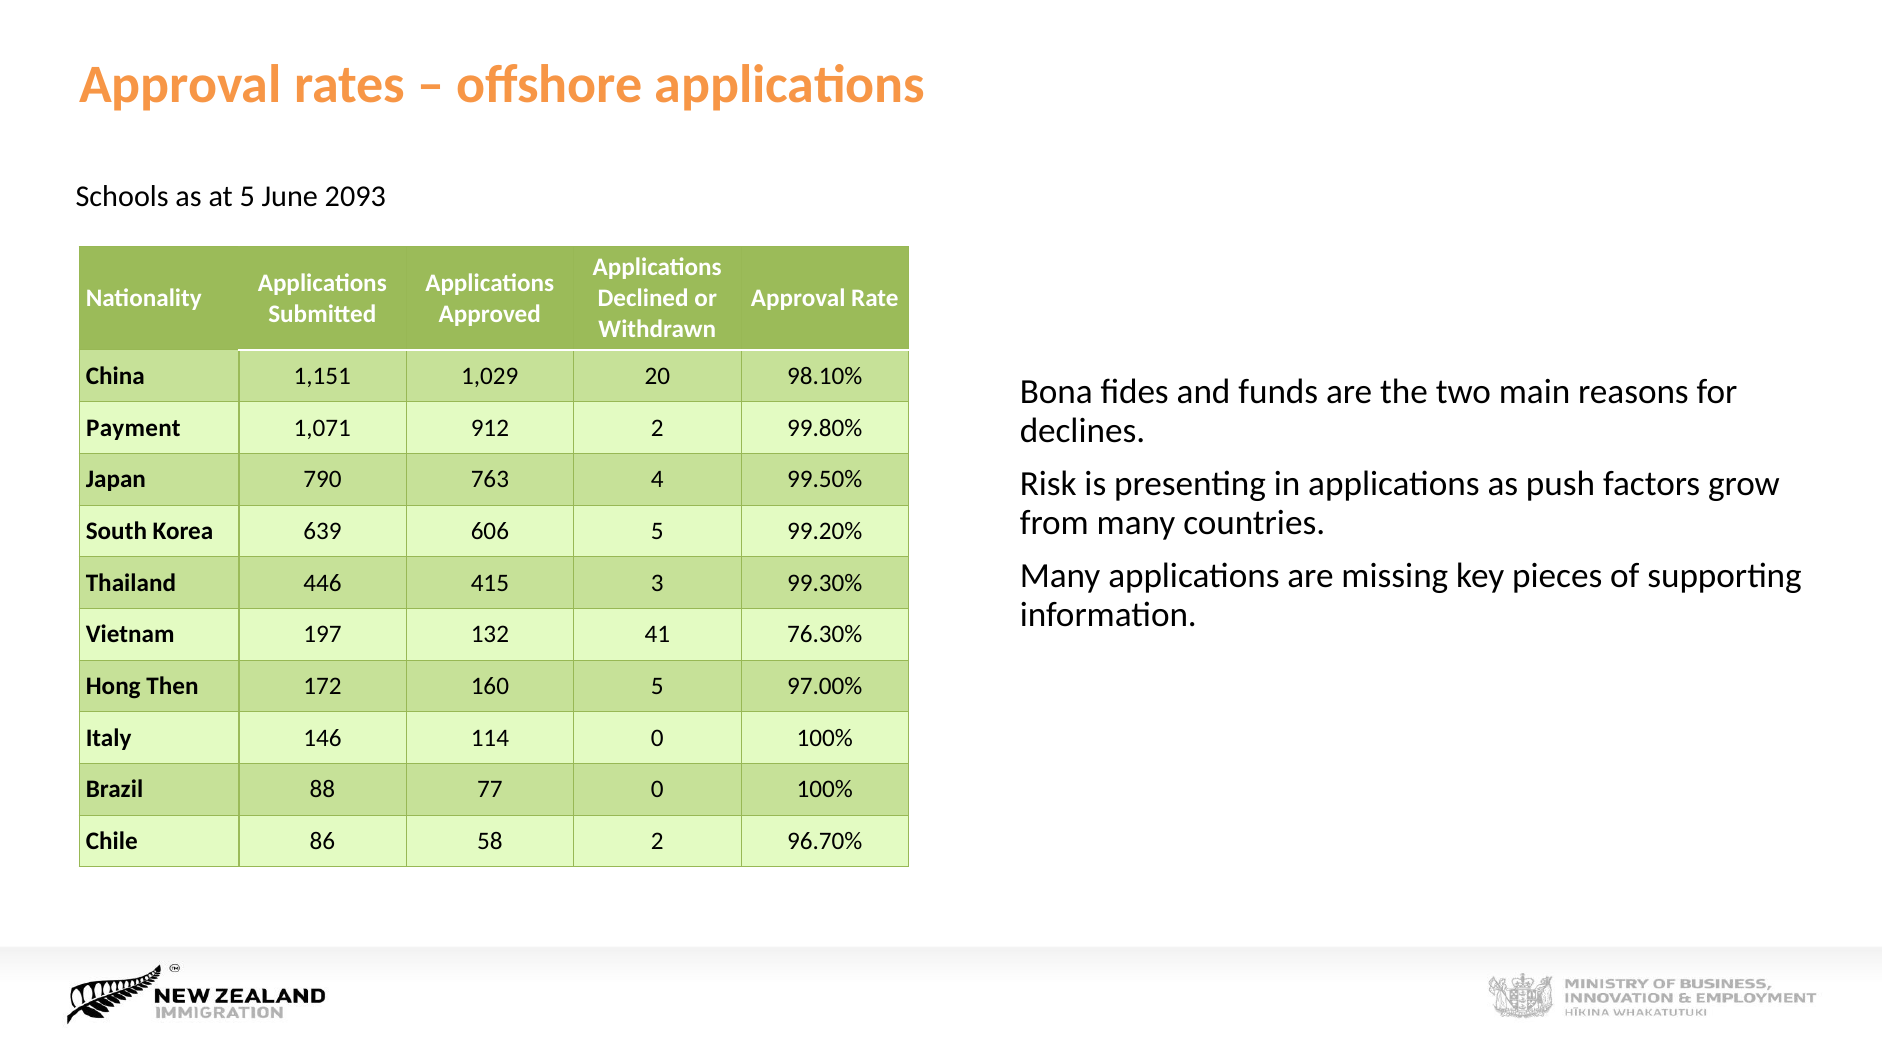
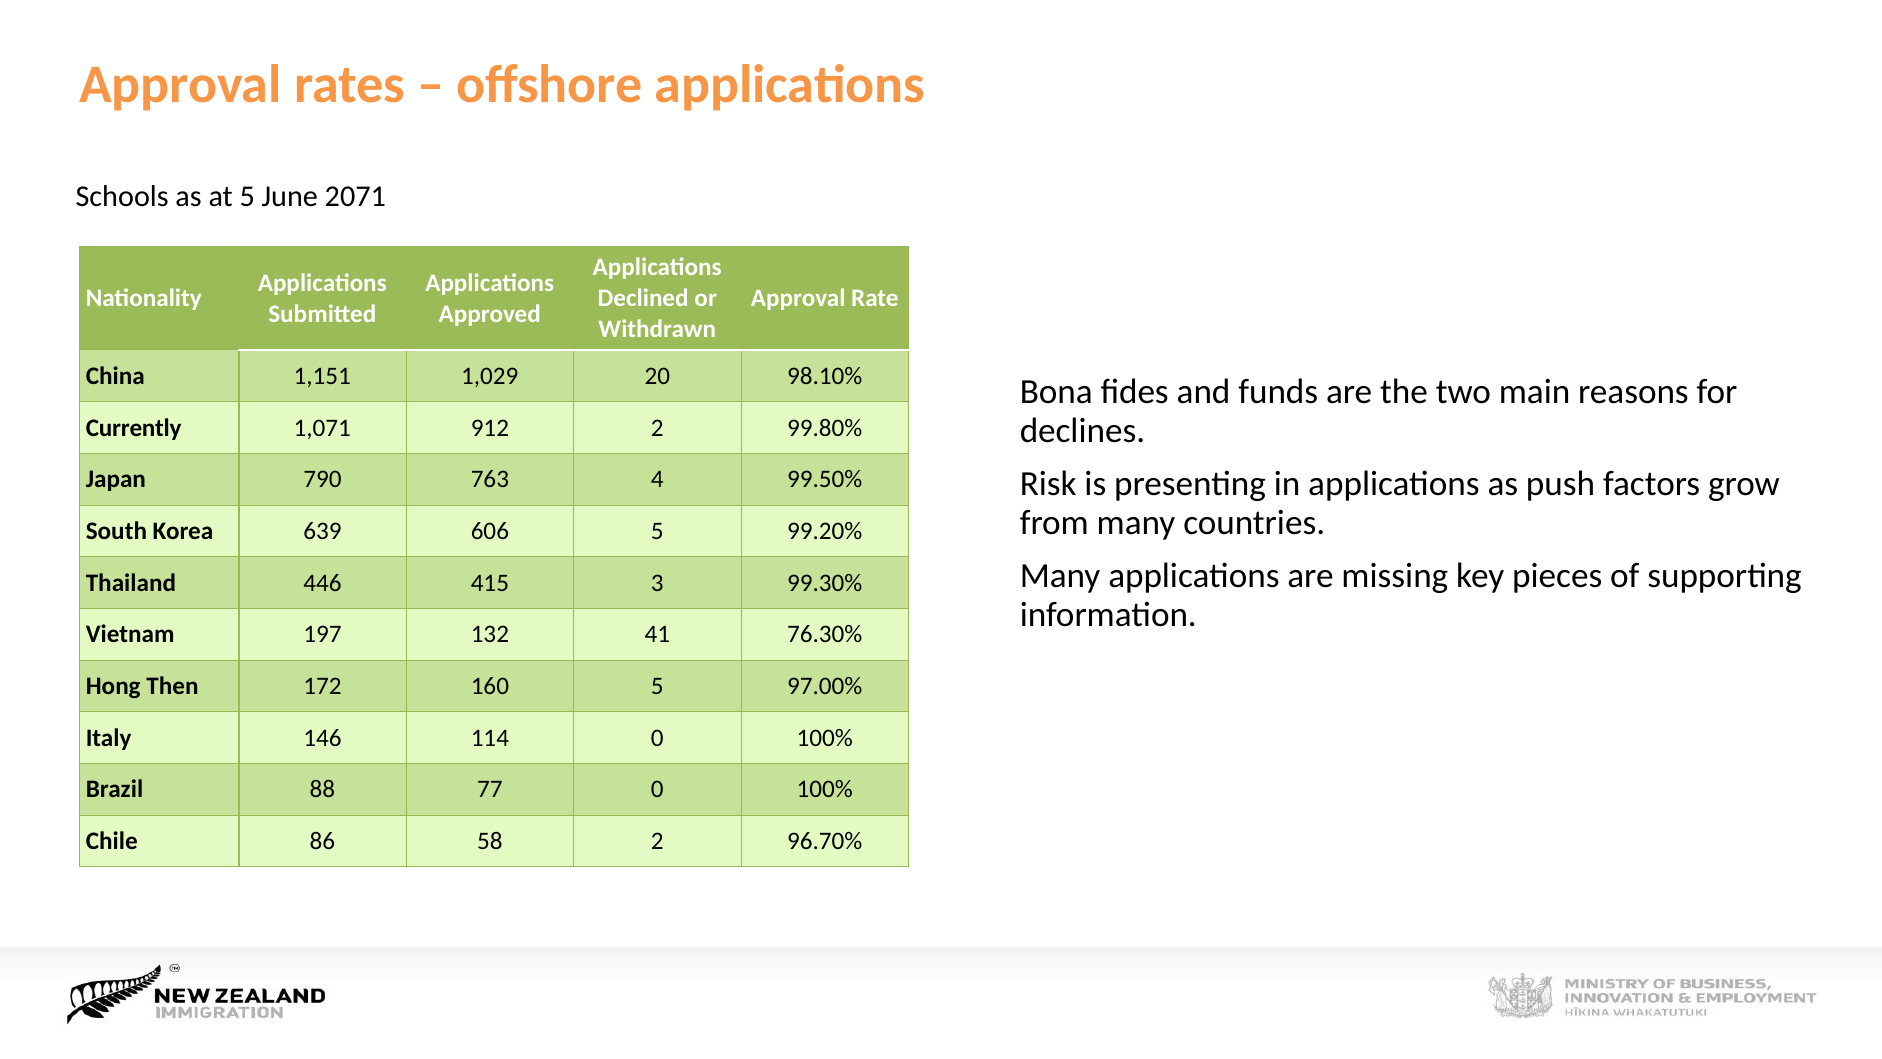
2093: 2093 -> 2071 (355, 196)
Payment: Payment -> Currently (134, 428)
